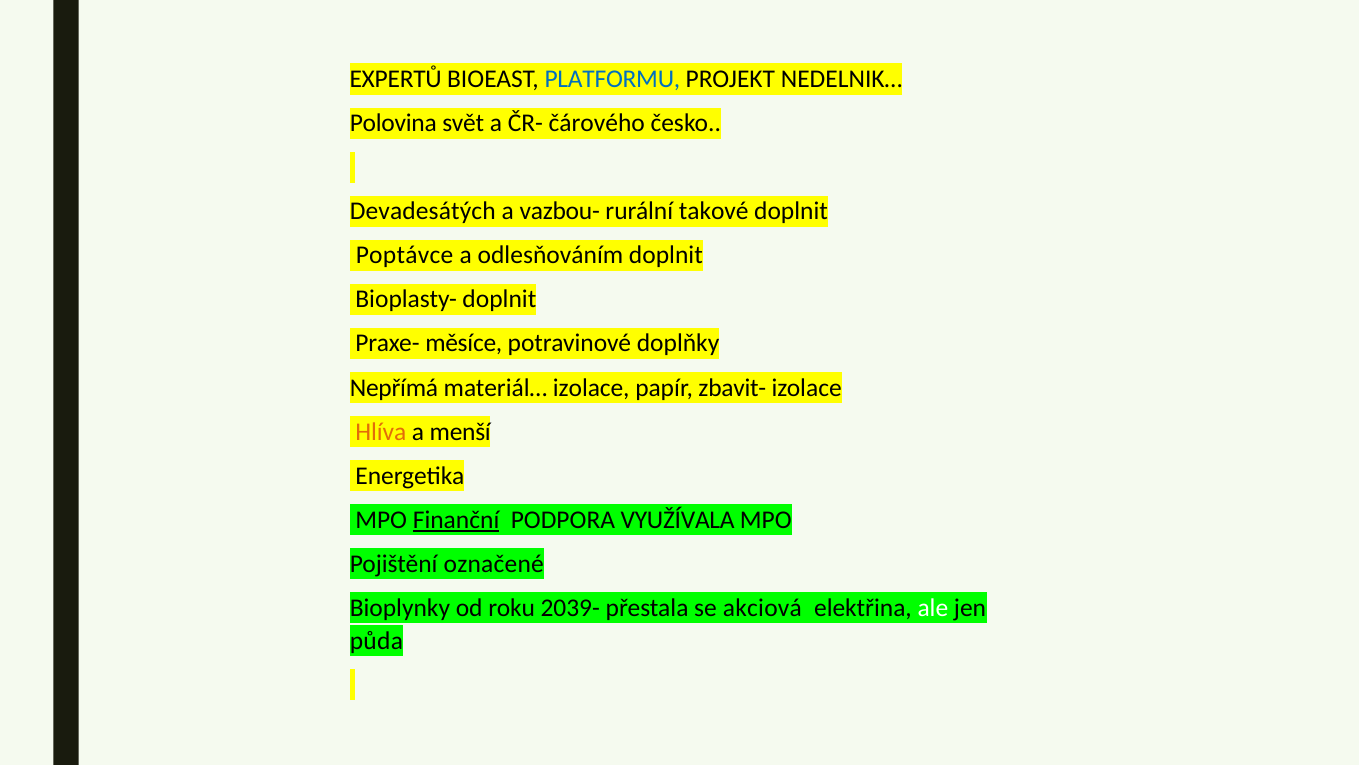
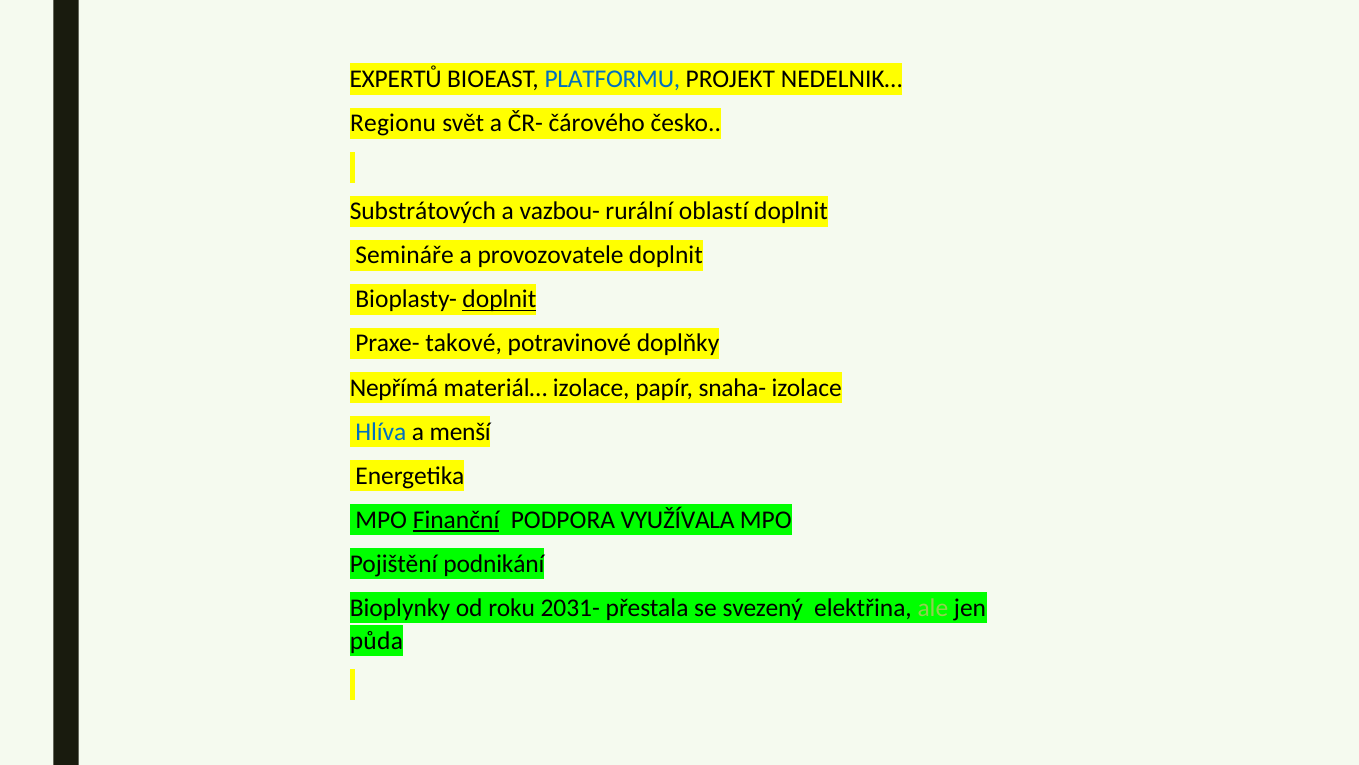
Polovina: Polovina -> Regionu (393, 123)
Devadesátých: Devadesátých -> Substrátových (423, 211)
takové: takové -> oblastí (714, 211)
Poptávce: Poptávce -> Semináře (405, 255)
odlesňováním: odlesňováním -> provozovatele (551, 255)
doplnit underline: none -> present (499, 299)
měsíce: měsíce -> takové (464, 343)
zbavit-: zbavit- -> snaha- (732, 387)
Hlíva colour: orange -> blue (381, 431)
označené: označené -> podnikání (494, 563)
2039-: 2039- -> 2031- (570, 607)
akciová: akciová -> svezený (763, 607)
ale colour: white -> light green (933, 607)
